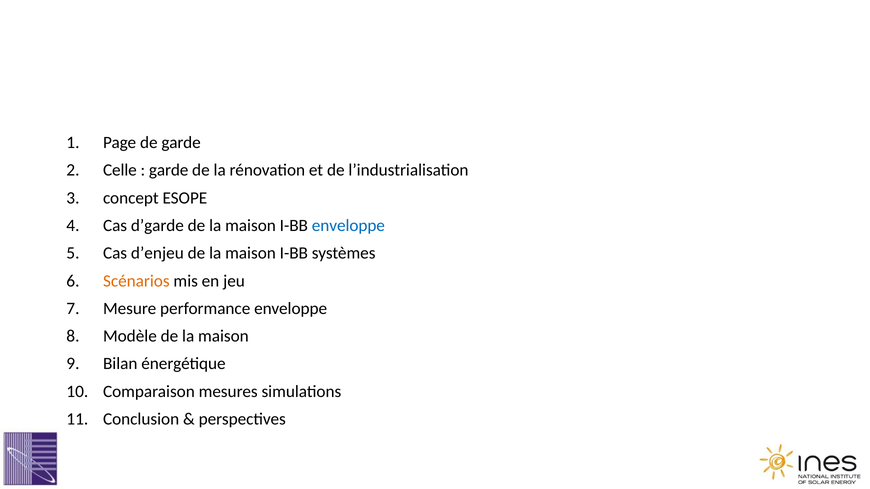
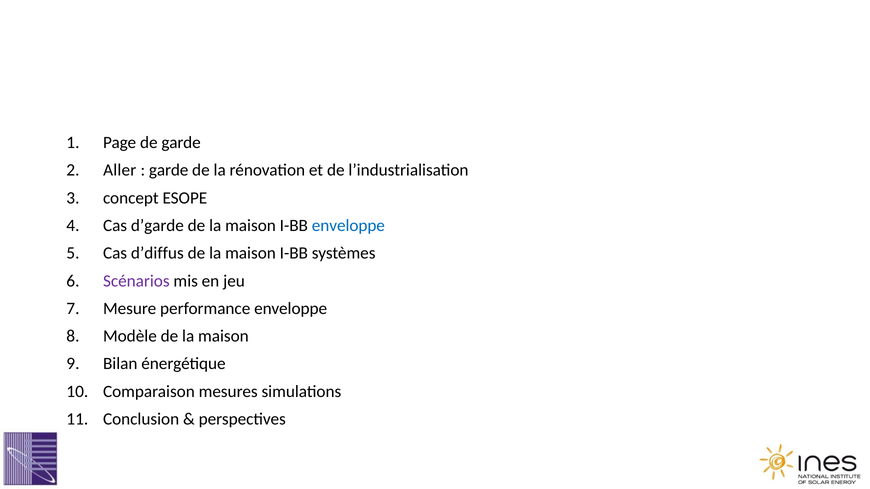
Celle: Celle -> Aller (120, 170)
d’enjeu: d’enjeu -> d’diffus (157, 253)
Scénarios colour: orange -> purple (136, 281)
